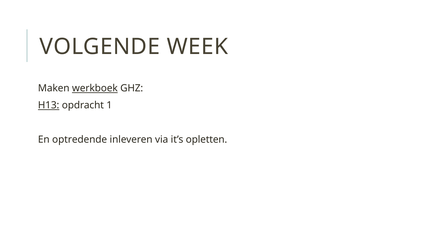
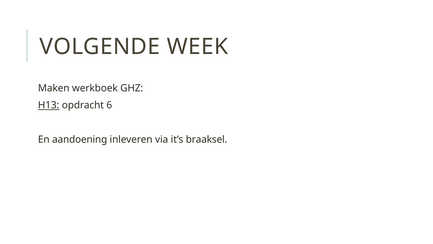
werkboek underline: present -> none (95, 88)
1: 1 -> 6 (109, 105)
optredende: optredende -> aandoening (80, 139)
opletten: opletten -> braaksel (207, 139)
